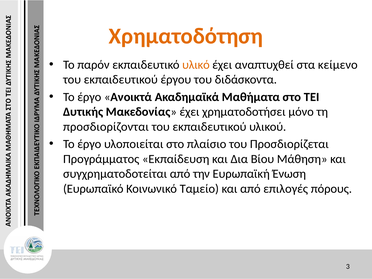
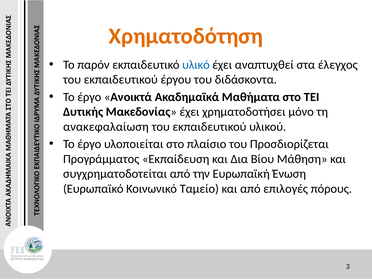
υλικό colour: orange -> blue (196, 65)
κείμενο: κείμενο -> έλεγχος (338, 65)
προσδιορίζονται: προσδιορίζονται -> ανακεφαλαίωση (106, 127)
